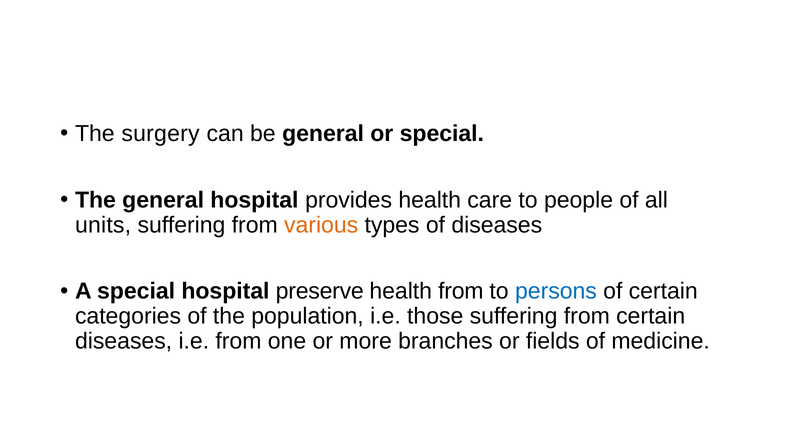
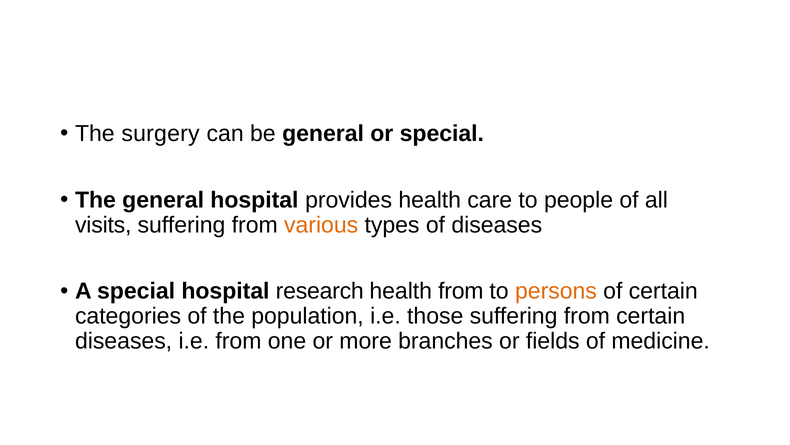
units: units -> visits (103, 225)
preserve: preserve -> research (320, 291)
persons colour: blue -> orange (556, 291)
